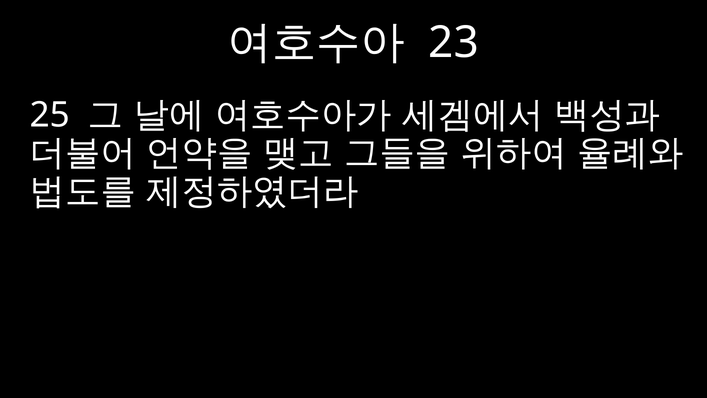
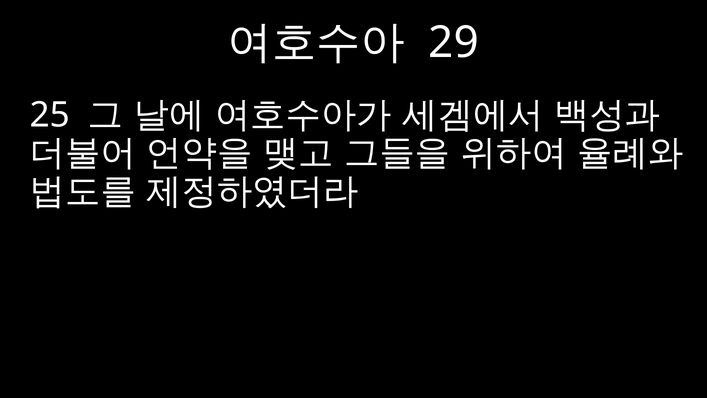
23: 23 -> 29 (454, 43)
